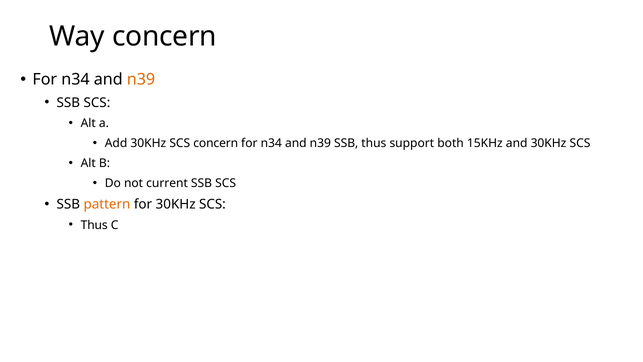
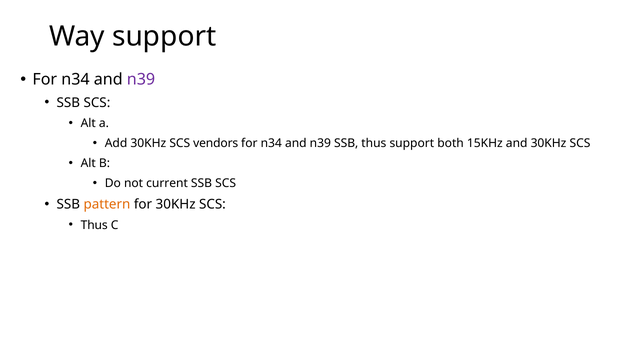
Way concern: concern -> support (164, 37)
n39 colour: orange -> purple (141, 80)
SCS concern: concern -> vendors (216, 143)
